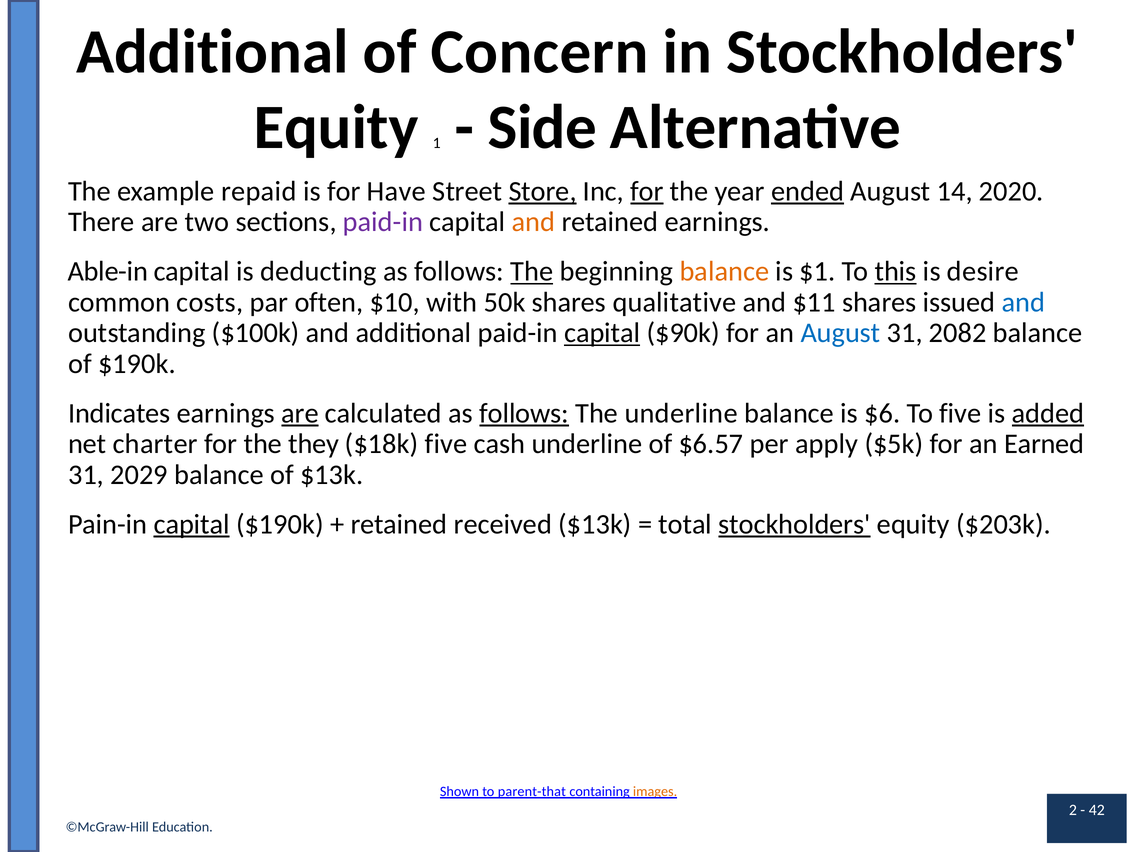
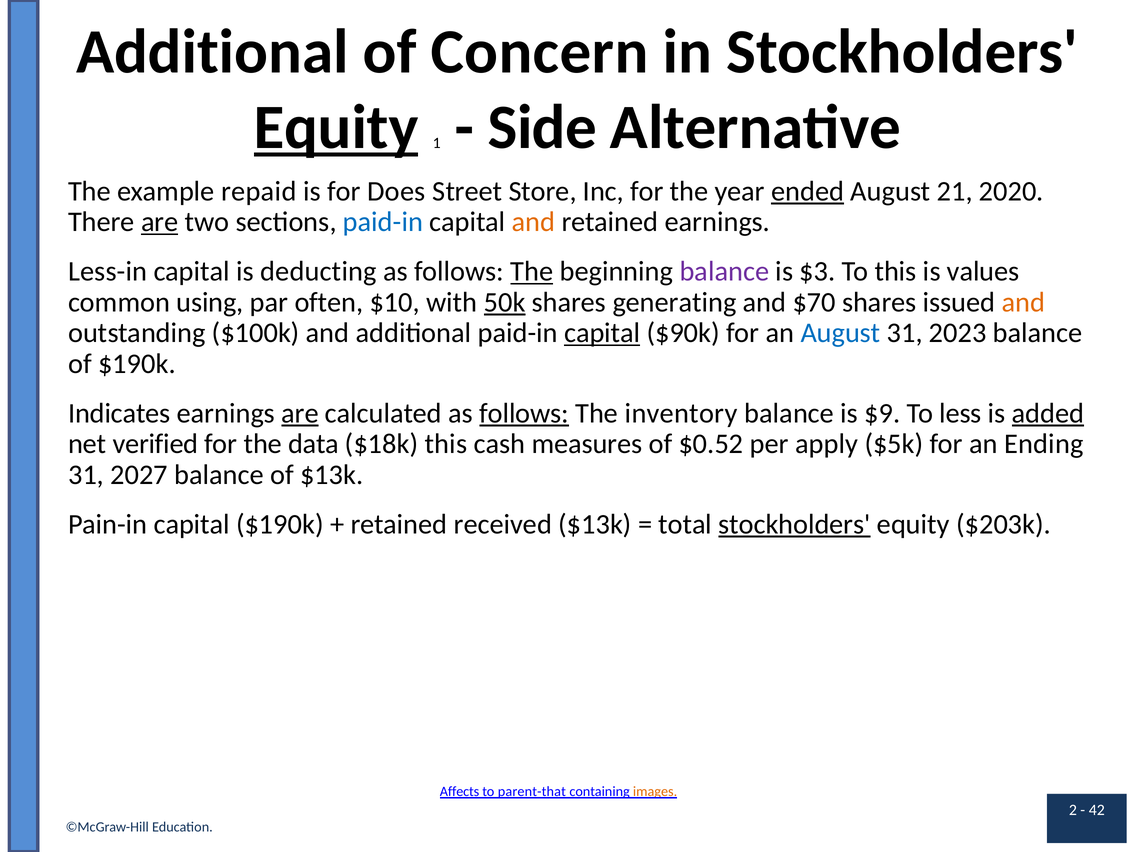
Equity underline: none -> present (336, 127)
Have: Have -> Does (396, 191)
Store underline: present -> none (543, 191)
for underline: present -> none (647, 191)
14: 14 -> 21 (955, 191)
are underline: none -> present (160, 222)
paid-in colour: purple -> blue (383, 222)
Able-in: Able-in -> Less-in (108, 272)
balance colour: orange -> purple (724, 272)
$1: $1 -> $3 (817, 272)
this underline: present -> none (896, 272)
desire: desire -> values (983, 272)
costs: costs -> using (210, 302)
50k underline: none -> present (505, 302)
qualitative: qualitative -> generating (674, 302)
$11: $11 -> $70 (814, 302)
and colour: blue -> orange (1023, 302)
2082: 2082 -> 2023 (958, 333)
The underline: underline -> inventory (681, 413)
$6: $6 -> $9 (882, 413)
To five: five -> less (960, 413)
charter: charter -> verified (156, 444)
they: they -> data (314, 444)
$18k five: five -> this (446, 444)
cash underline: underline -> measures (587, 444)
$6.57: $6.57 -> $0.52 (711, 444)
Earned: Earned -> Ending (1044, 444)
2029: 2029 -> 2027 (139, 475)
capital underline: present -> none (192, 524)
Shown: Shown -> Affects (460, 791)
